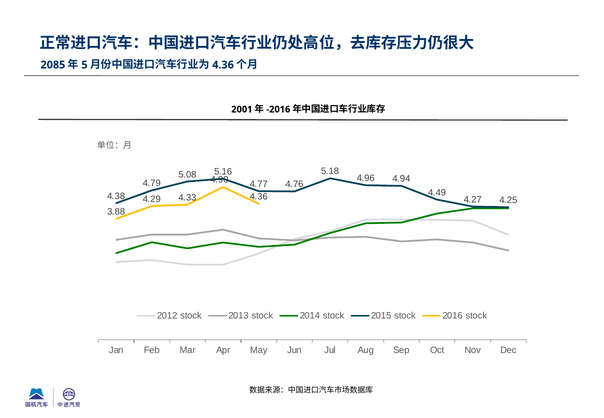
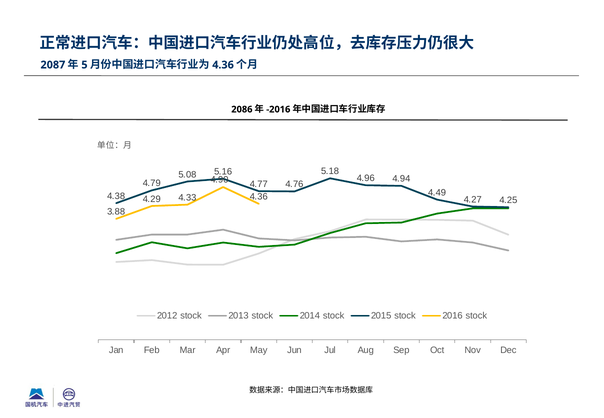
2085: 2085 -> 2087 (53, 65)
2001: 2001 -> 2086 (242, 109)
